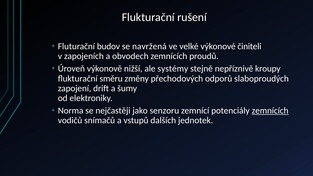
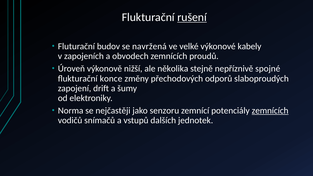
rušení underline: none -> present (192, 17)
činiteli: činiteli -> kabely (249, 46)
systémy: systémy -> několika (173, 69)
kroupy: kroupy -> spojné (268, 69)
směru: směru -> konce (111, 79)
